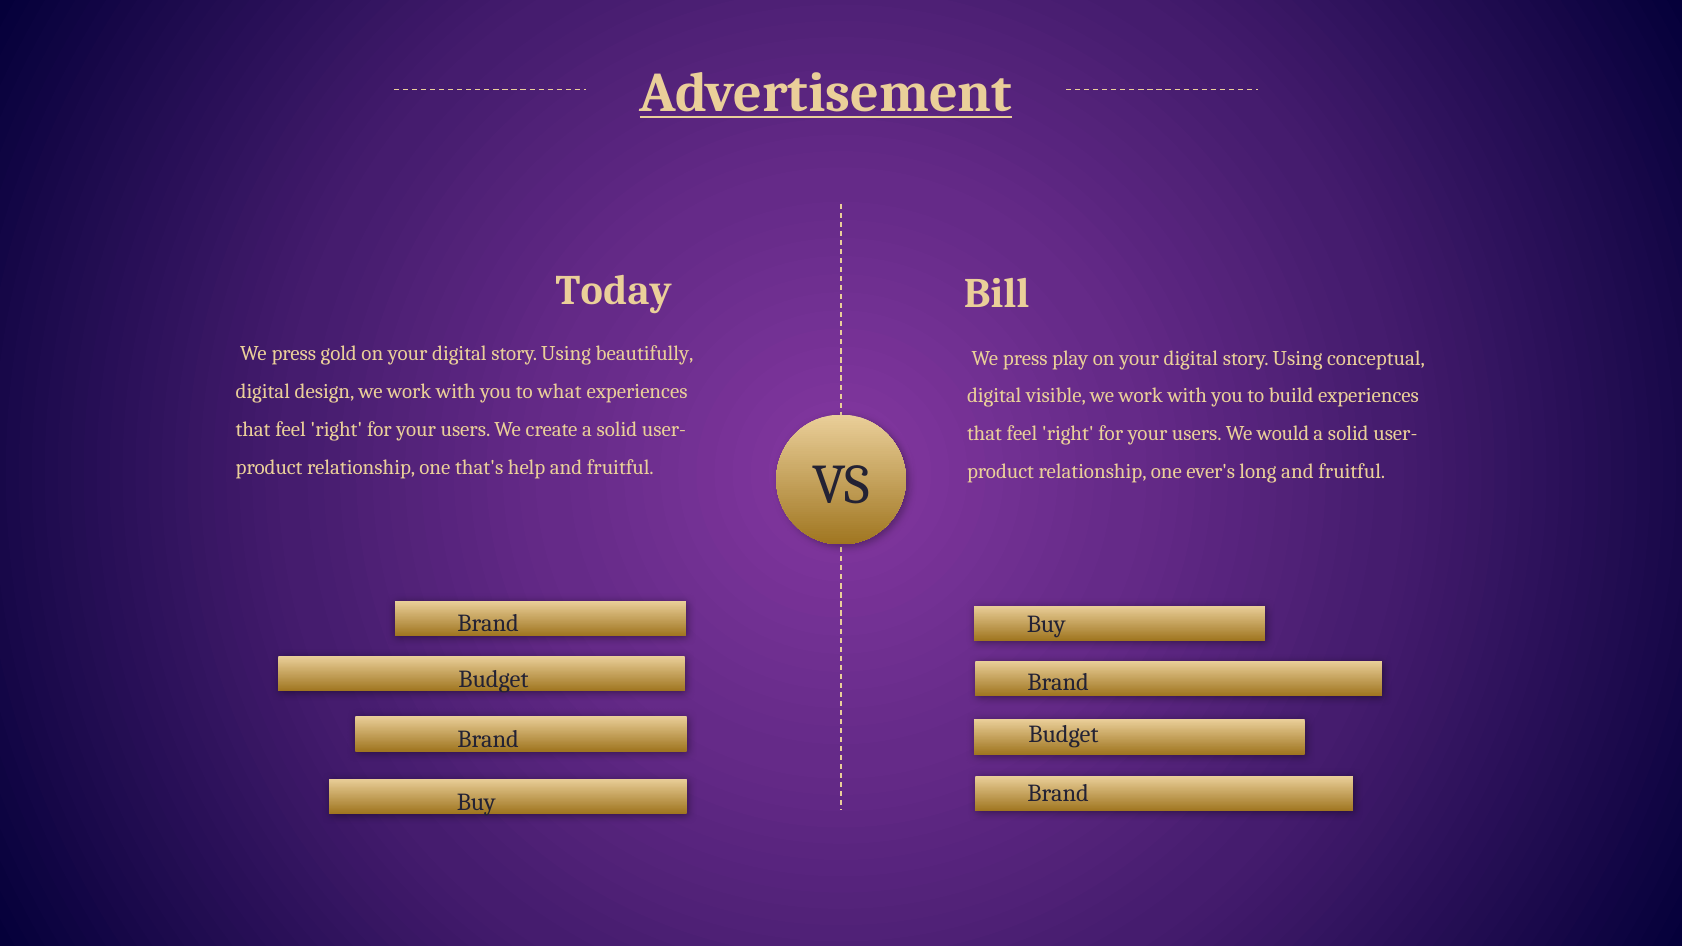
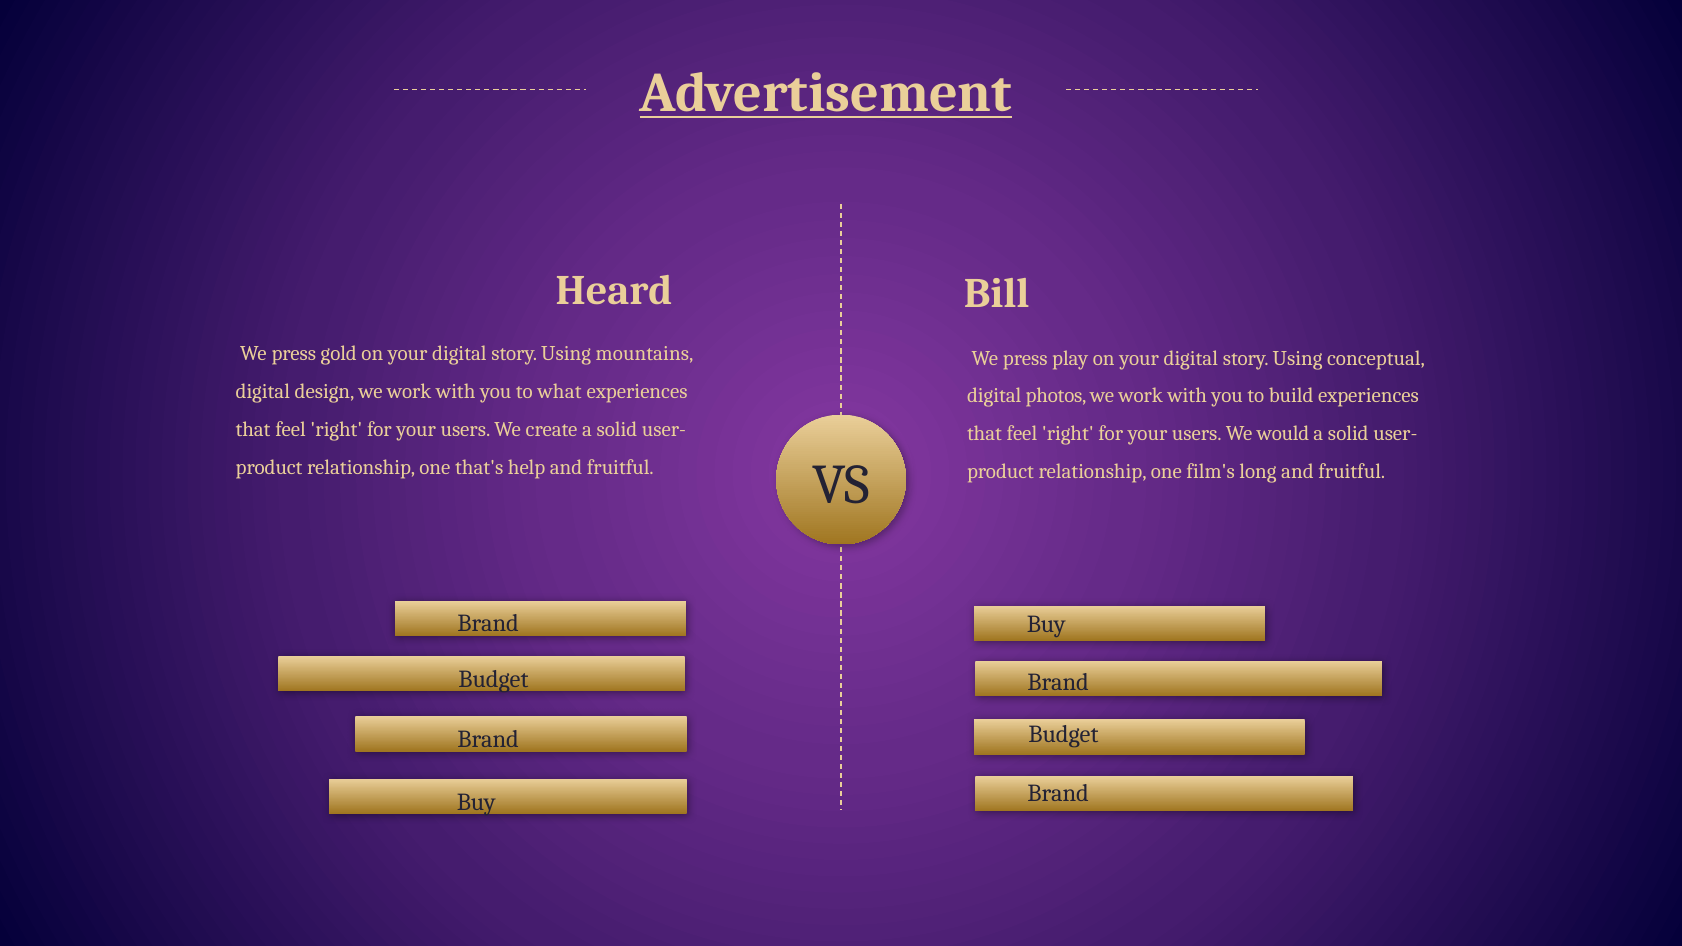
Today: Today -> Heard (614, 291)
beautifully: beautifully -> mountains (645, 354)
visible: visible -> photos (1056, 396)
ever's: ever's -> film's (1211, 472)
